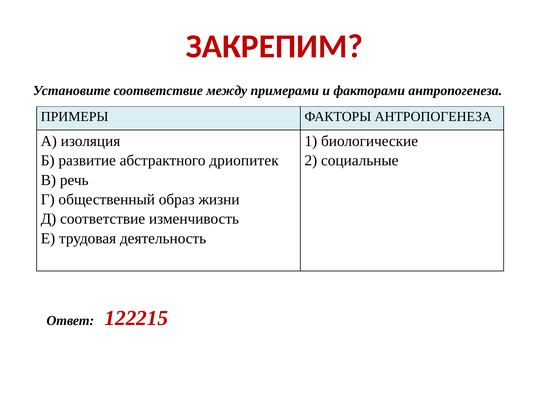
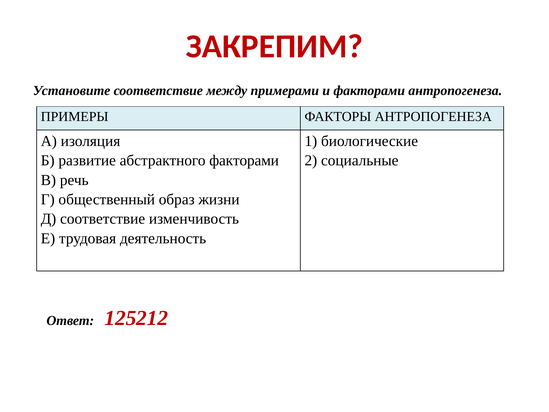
абстрактного дриопитек: дриопитек -> факторами (244, 160)
122215: 122215 -> 125212 (136, 318)
